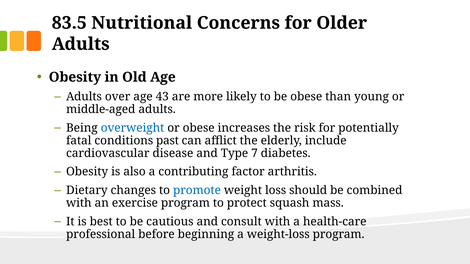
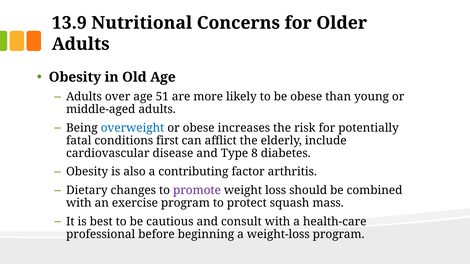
83.5: 83.5 -> 13.9 (69, 23)
43: 43 -> 51 (162, 97)
past: past -> first (167, 141)
7: 7 -> 8 (254, 154)
promote colour: blue -> purple (197, 191)
